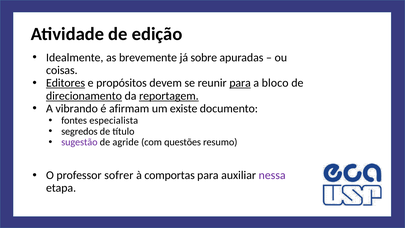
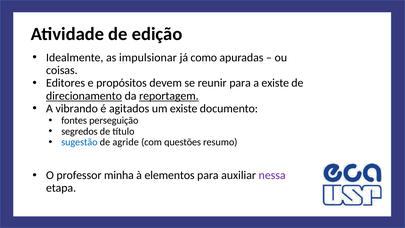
brevemente: brevemente -> impulsionar (148, 57)
sobre: sobre -> como (204, 57)
Editores underline: present -> none (66, 83)
para underline: present -> none (240, 83)
a bloco: bloco -> existe (275, 83)
afirmam: afirmam -> agitados (129, 108)
especialista: especialista -> perseguição (114, 120)
sugestão colour: purple -> blue (79, 142)
sofrer: sofrer -> minha (119, 175)
comportas: comportas -> elementos (170, 175)
